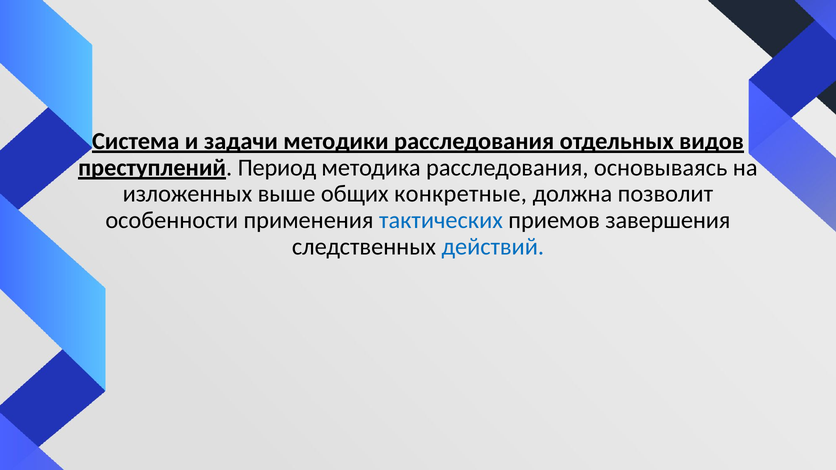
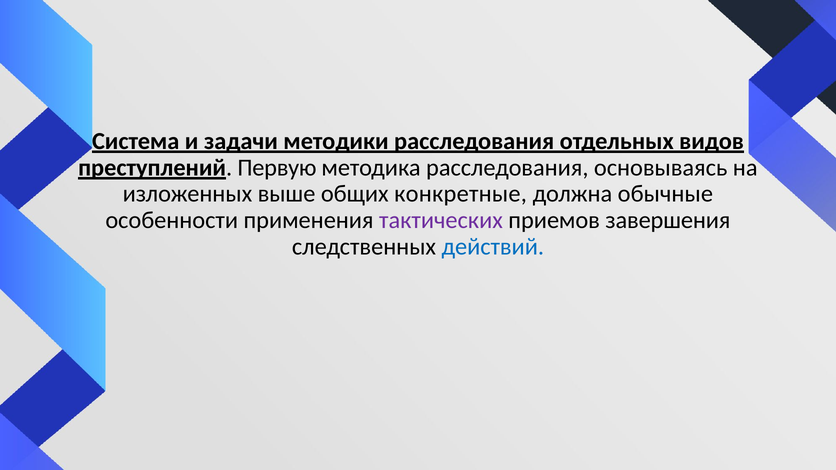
Период: Период -> Первую (277, 168)
позволит: позволит -> обычные (665, 194)
тактических colour: blue -> purple (441, 220)
